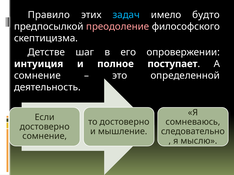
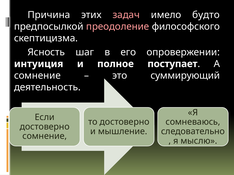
Правило: Правило -> Причина (49, 15)
задач colour: light blue -> pink (126, 15)
Детстве: Детстве -> Ясность (46, 52)
определенной: определенной -> суммирующий (185, 76)
